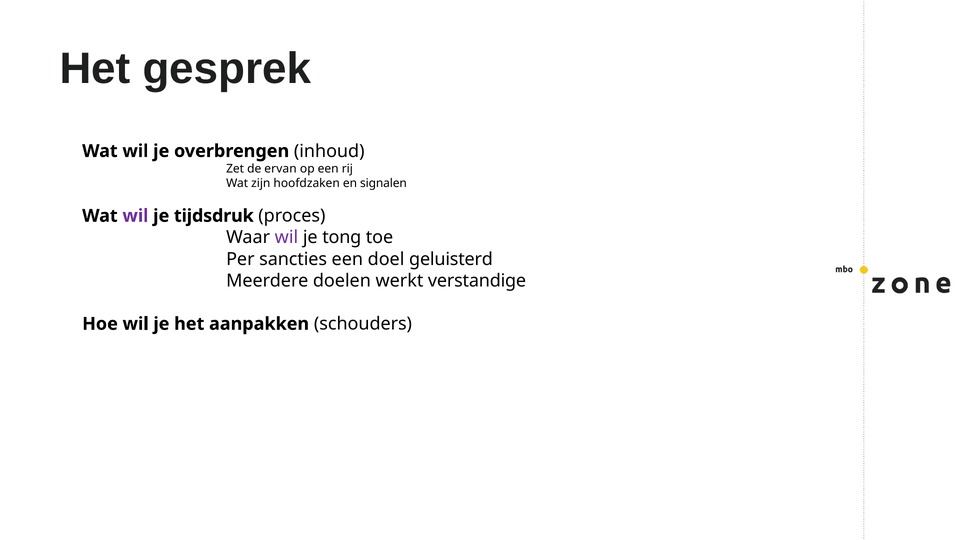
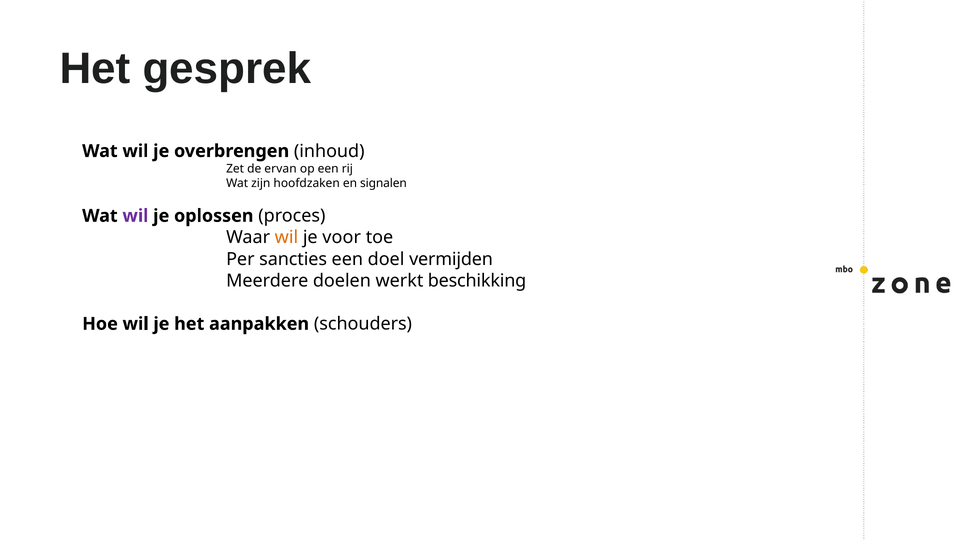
tijdsdruk: tijdsdruk -> oplossen (214, 216)
wil colour: purple -> orange (286, 237)
tong: tong -> voor (342, 237)
geluisterd: geluisterd -> vermijden (451, 259)
verstandige: verstandige -> beschikking (477, 281)
